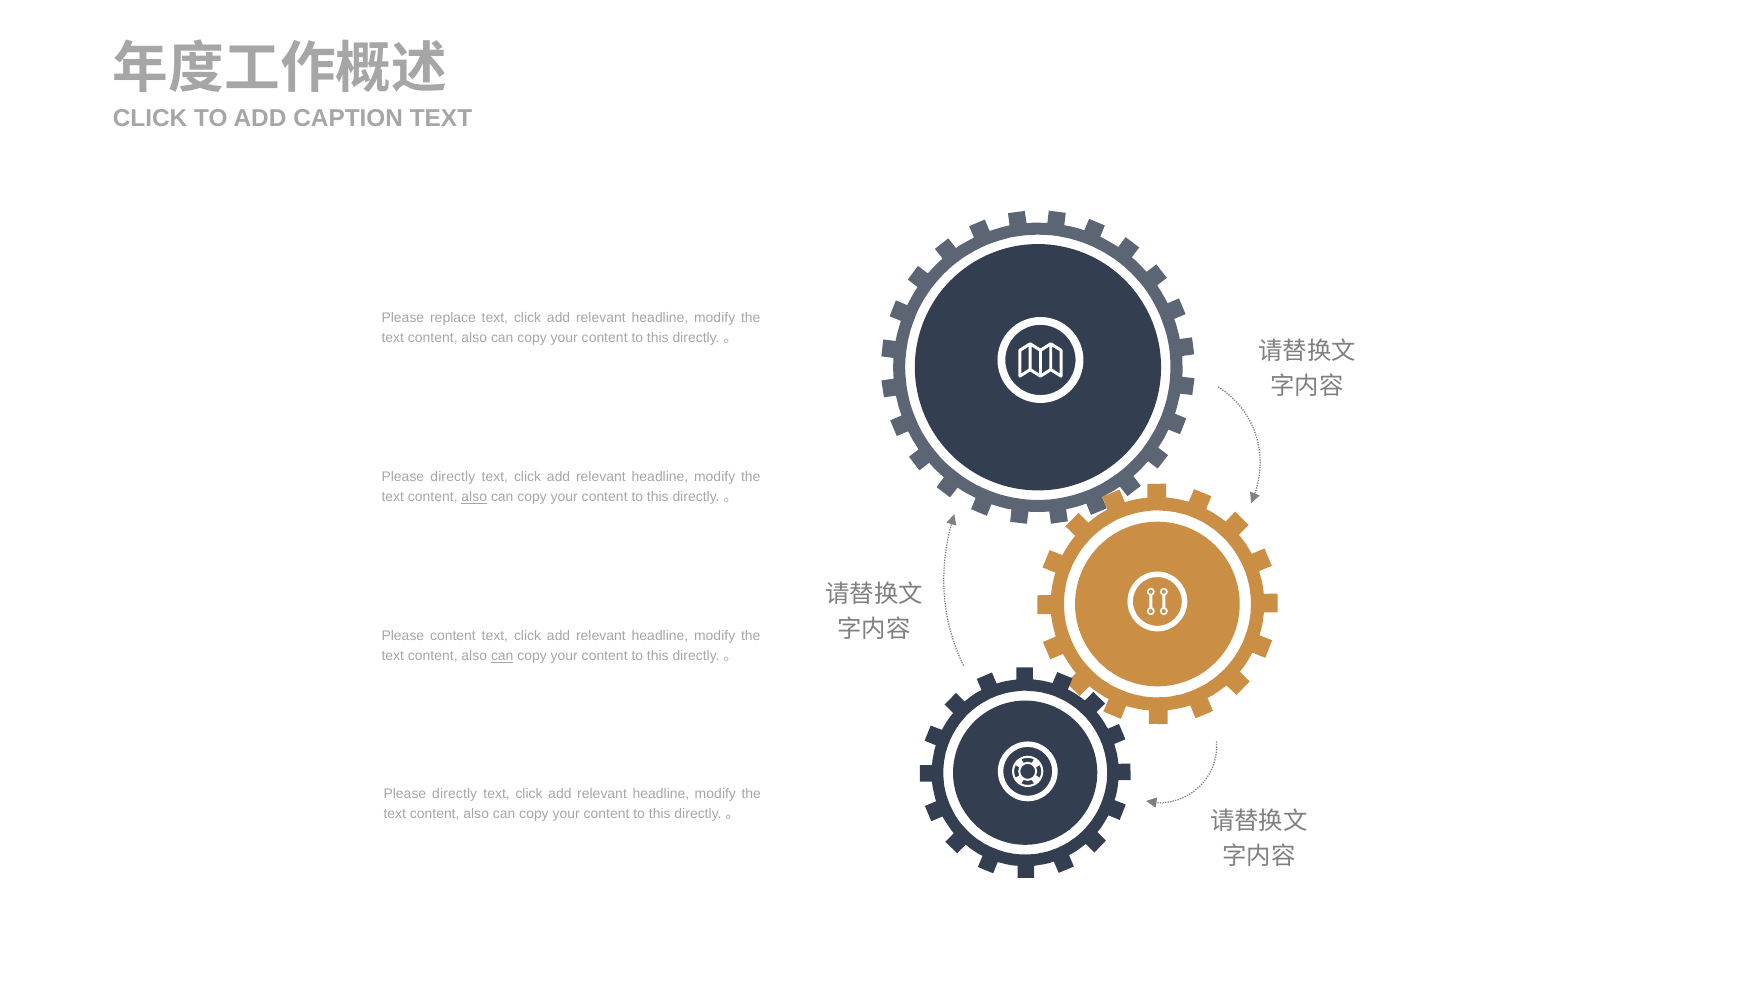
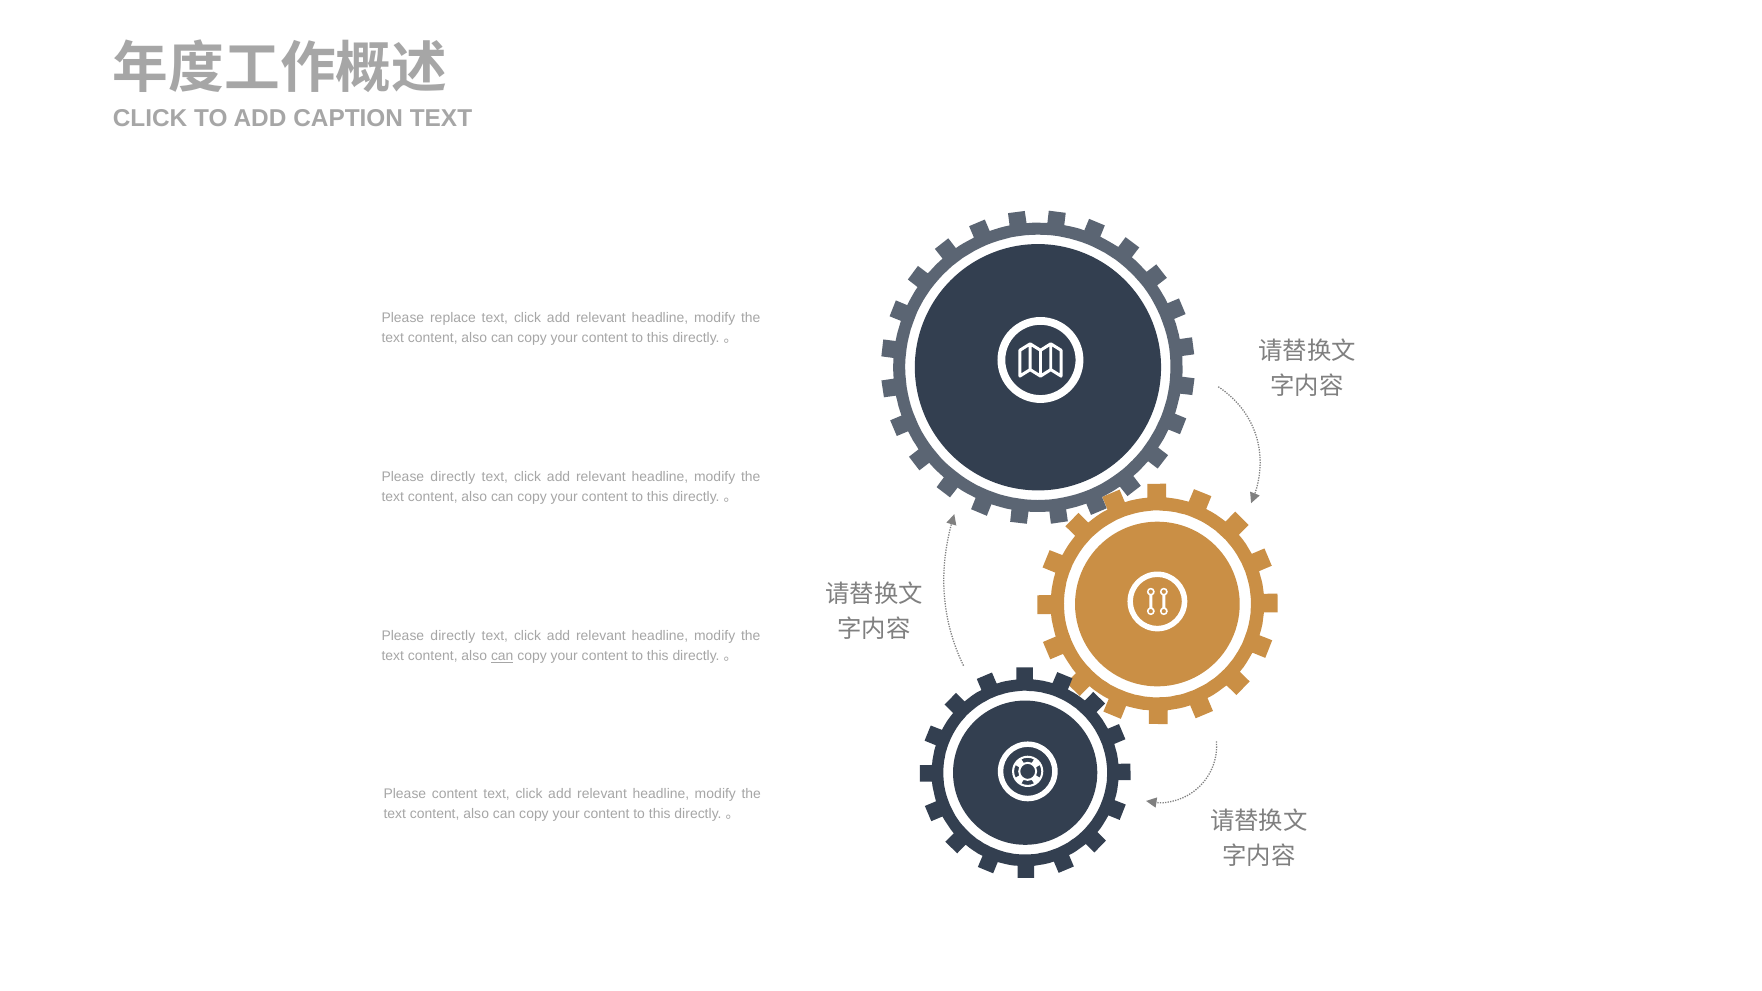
also underline: present -> none (474, 497)
content: content -> directly (453, 636)
directly: directly -> content (455, 794)
